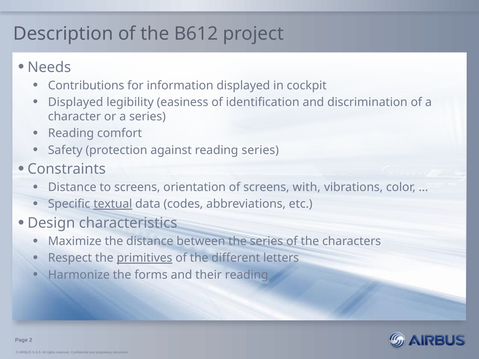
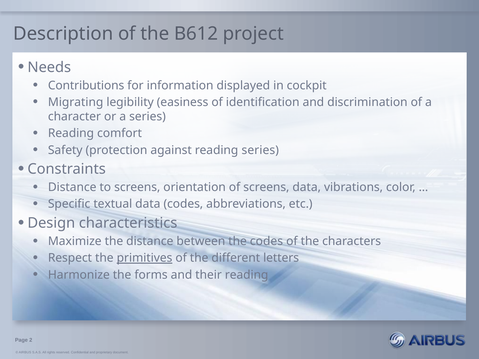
Displayed: Displayed -> Migrating (76, 102)
screens with: with -> data (307, 187)
textual underline: present -> none (113, 204)
the series: series -> codes (266, 241)
